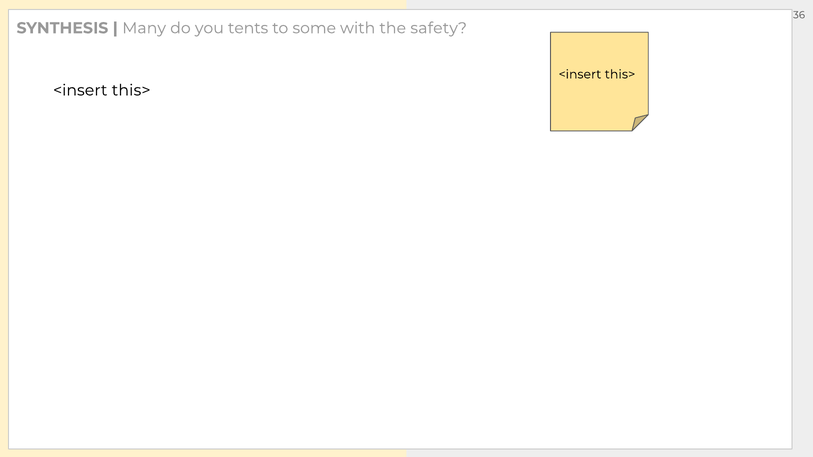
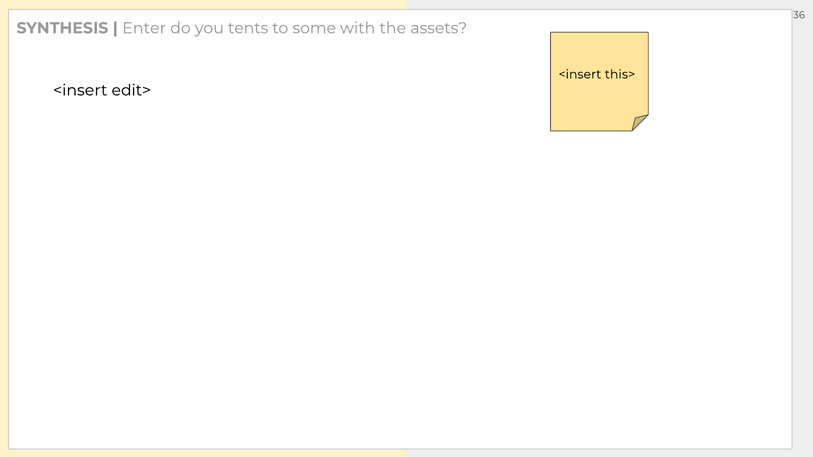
Many: Many -> Enter (144, 28)
safety: safety -> assets (439, 28)
this>: this> -> edit> (131, 90)
